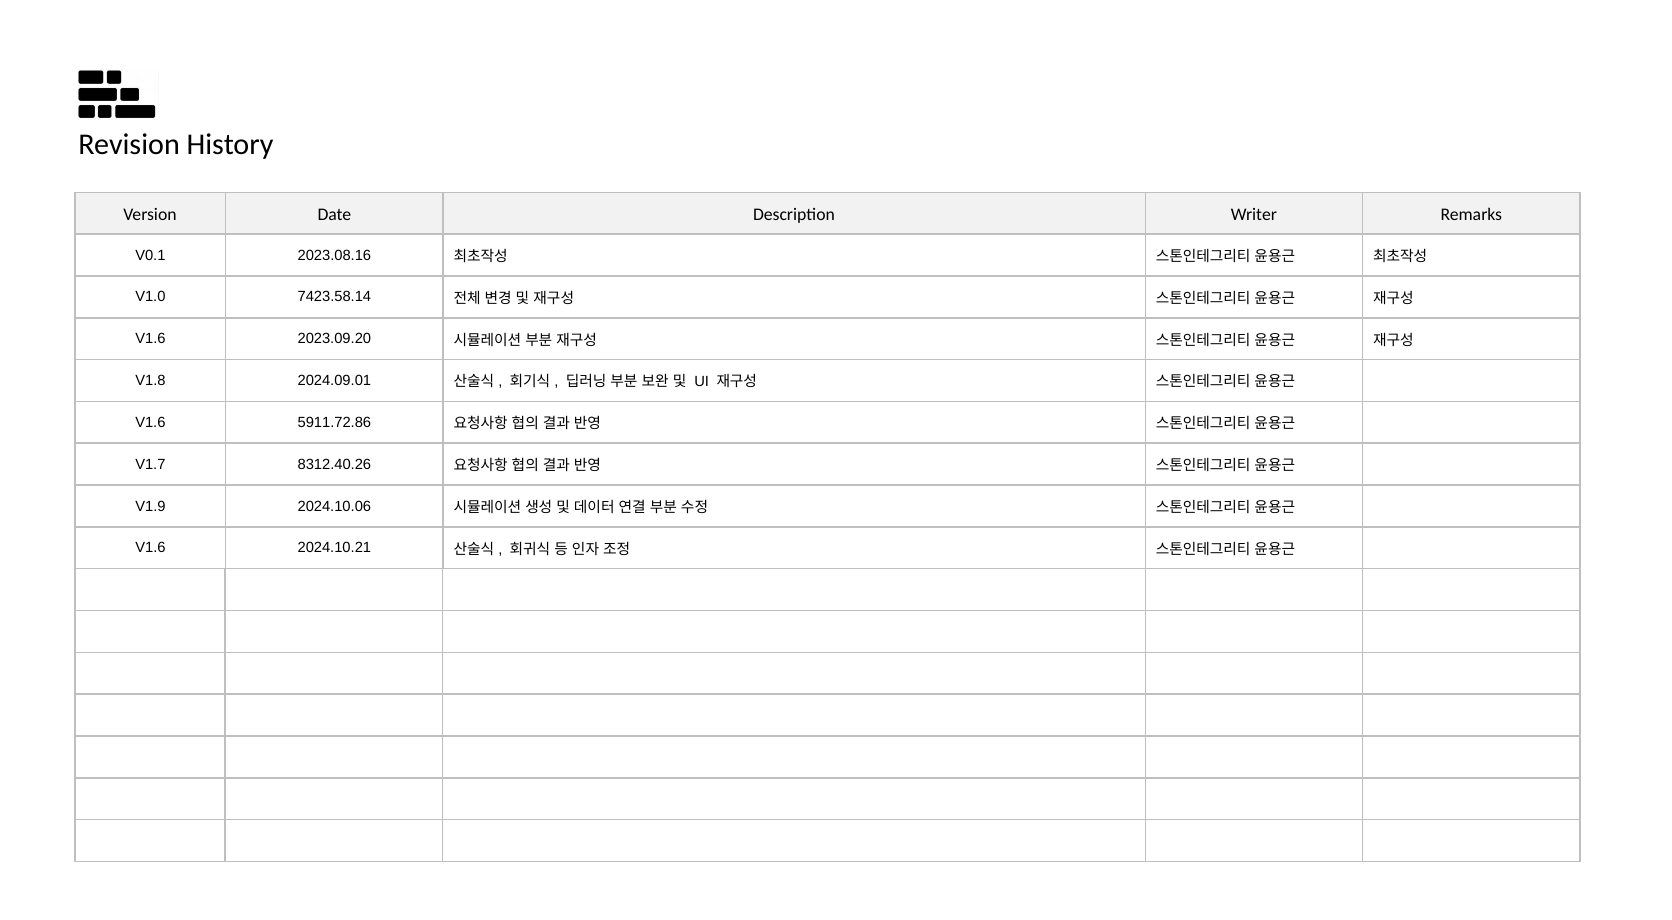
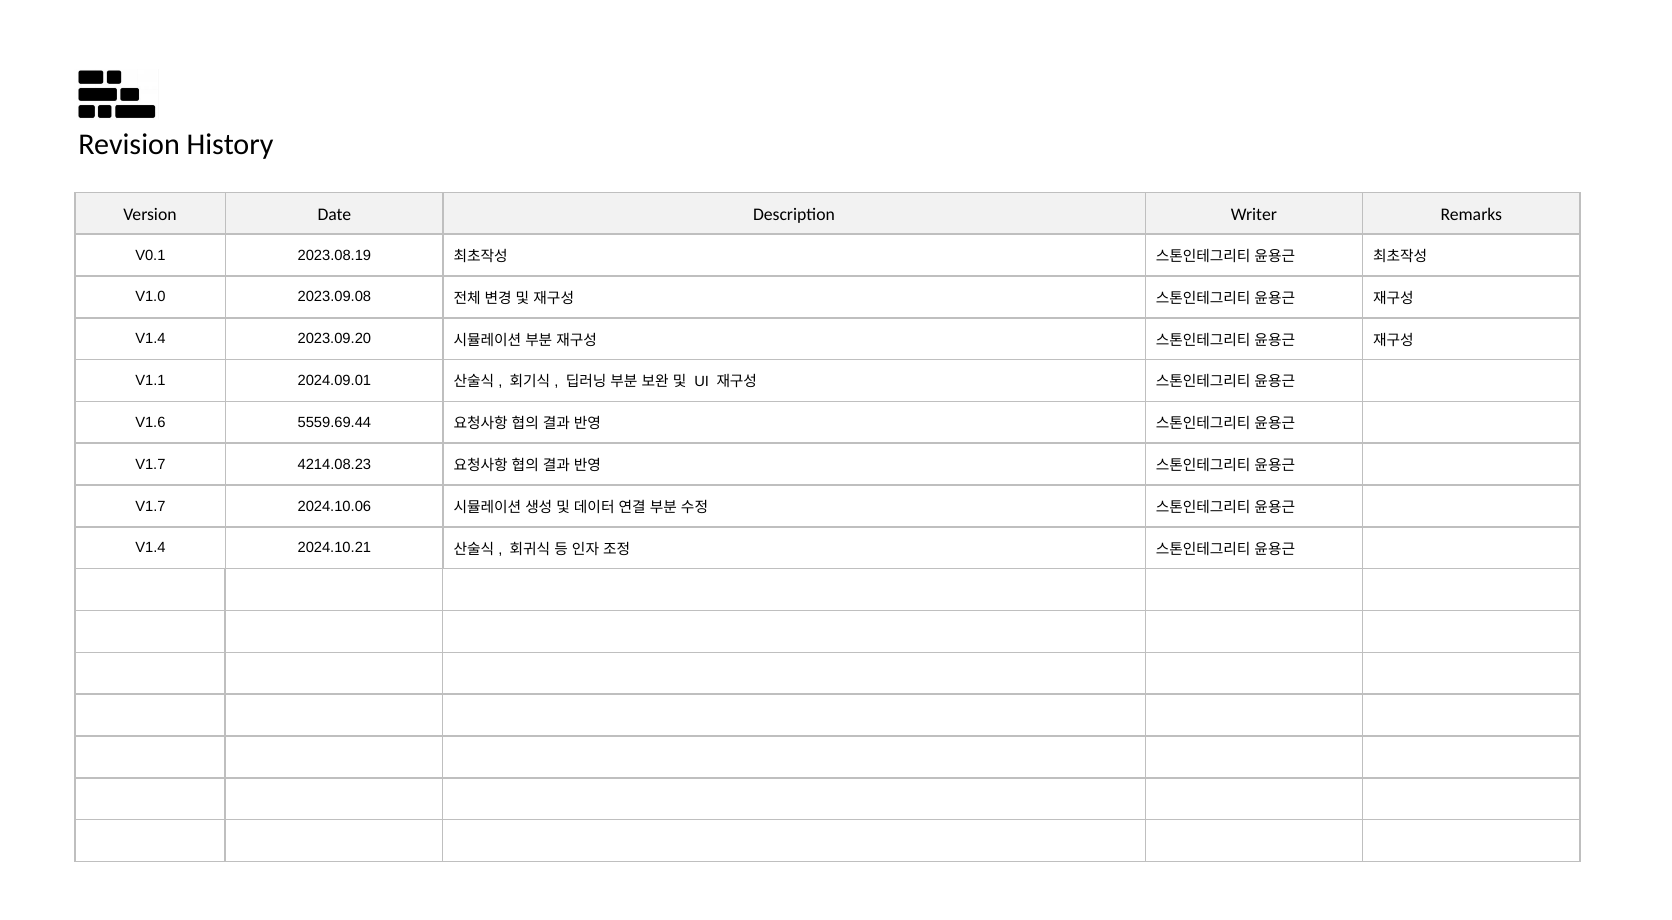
2023.08.16: 2023.08.16 -> 2023.08.19 (334, 255)
7423.58.14: 7423.58.14 -> 2023.09.08 (334, 297)
V1.6: V1.6 -> V1.4 (150, 339)
V1.8: V1.8 -> V1.1 (150, 381)
5911.72.86: 5911.72.86 -> 5559.69.44 (334, 422)
8312.40.26: 8312.40.26 -> 4214.08.23 (334, 464)
V1.9: V1.9 -> V1.7 (150, 506)
V1.6: V1.6 -> V1.4 (150, 548)
